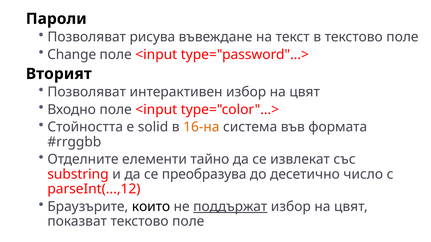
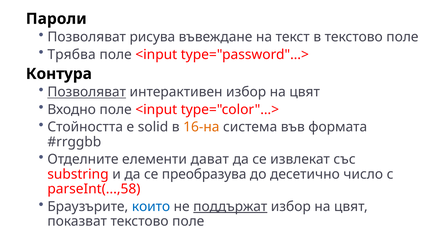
Change: Change -> Трябва (72, 55)
Вторият: Вторият -> Контура (59, 74)
Позволяват underline: none -> present (87, 92)
тайно: тайно -> дават (210, 160)
parseInt(...,12: parseInt(...,12 -> parseInt(...,58 (94, 189)
които colour: black -> blue (151, 207)
